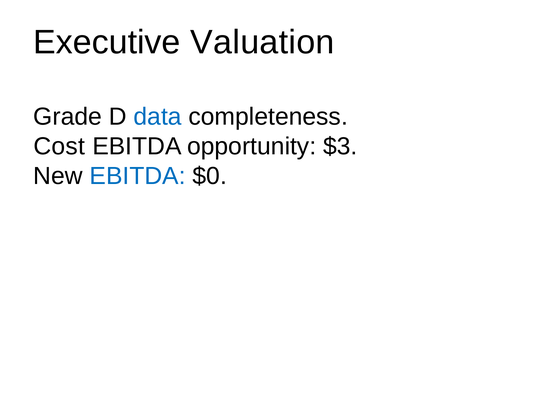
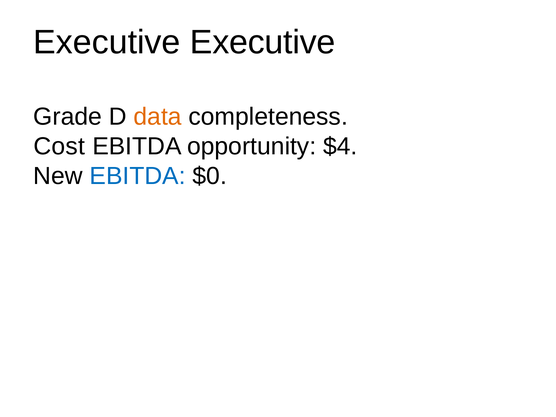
Executive Valuation: Valuation -> Executive (263, 42)
data colour: blue -> orange (158, 117)
$3: $3 -> $4 (340, 146)
